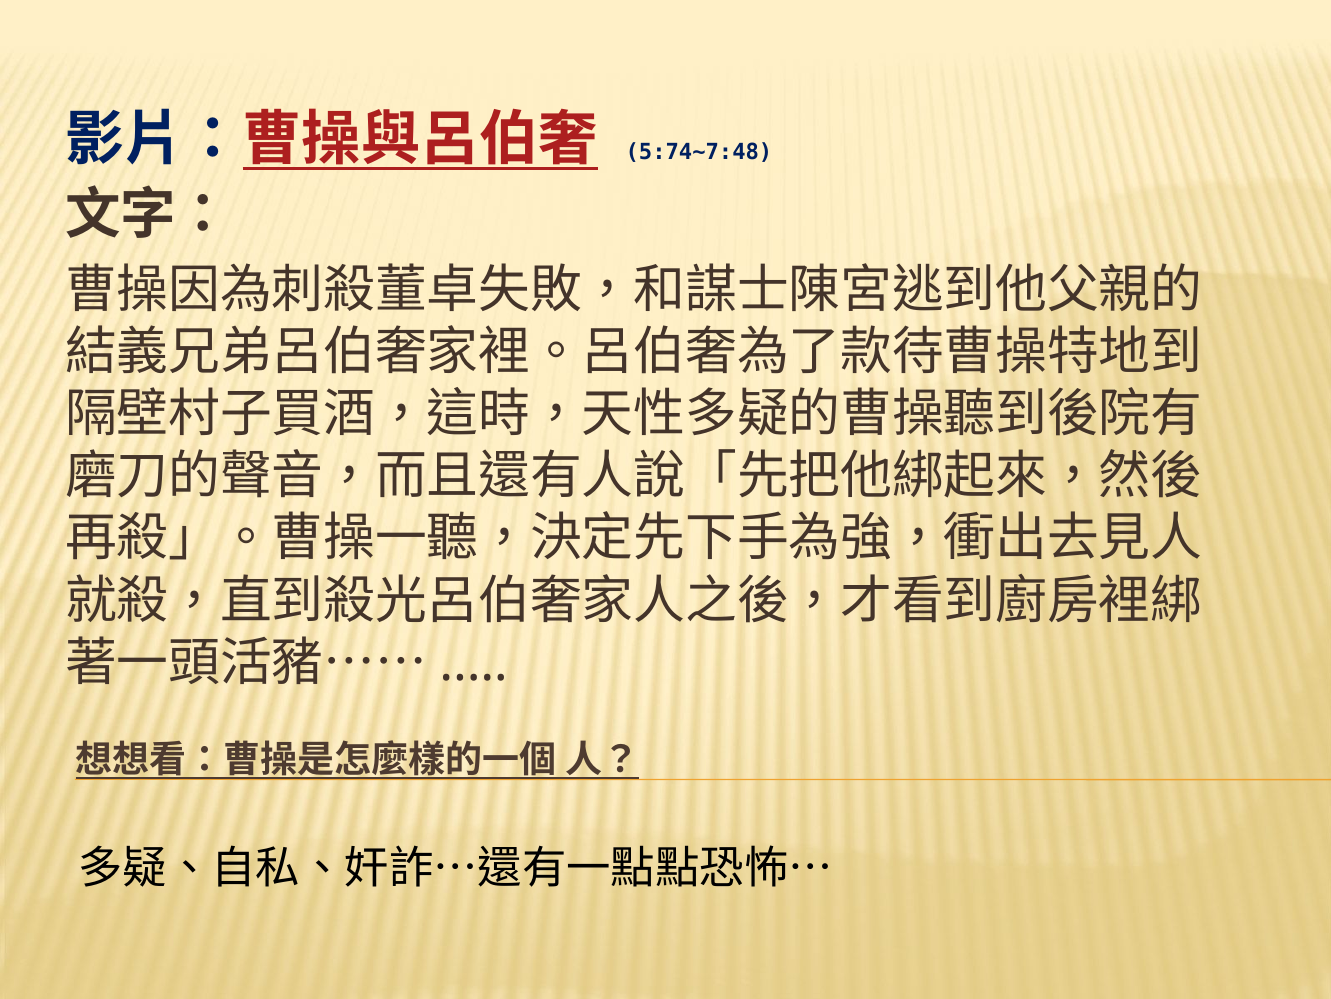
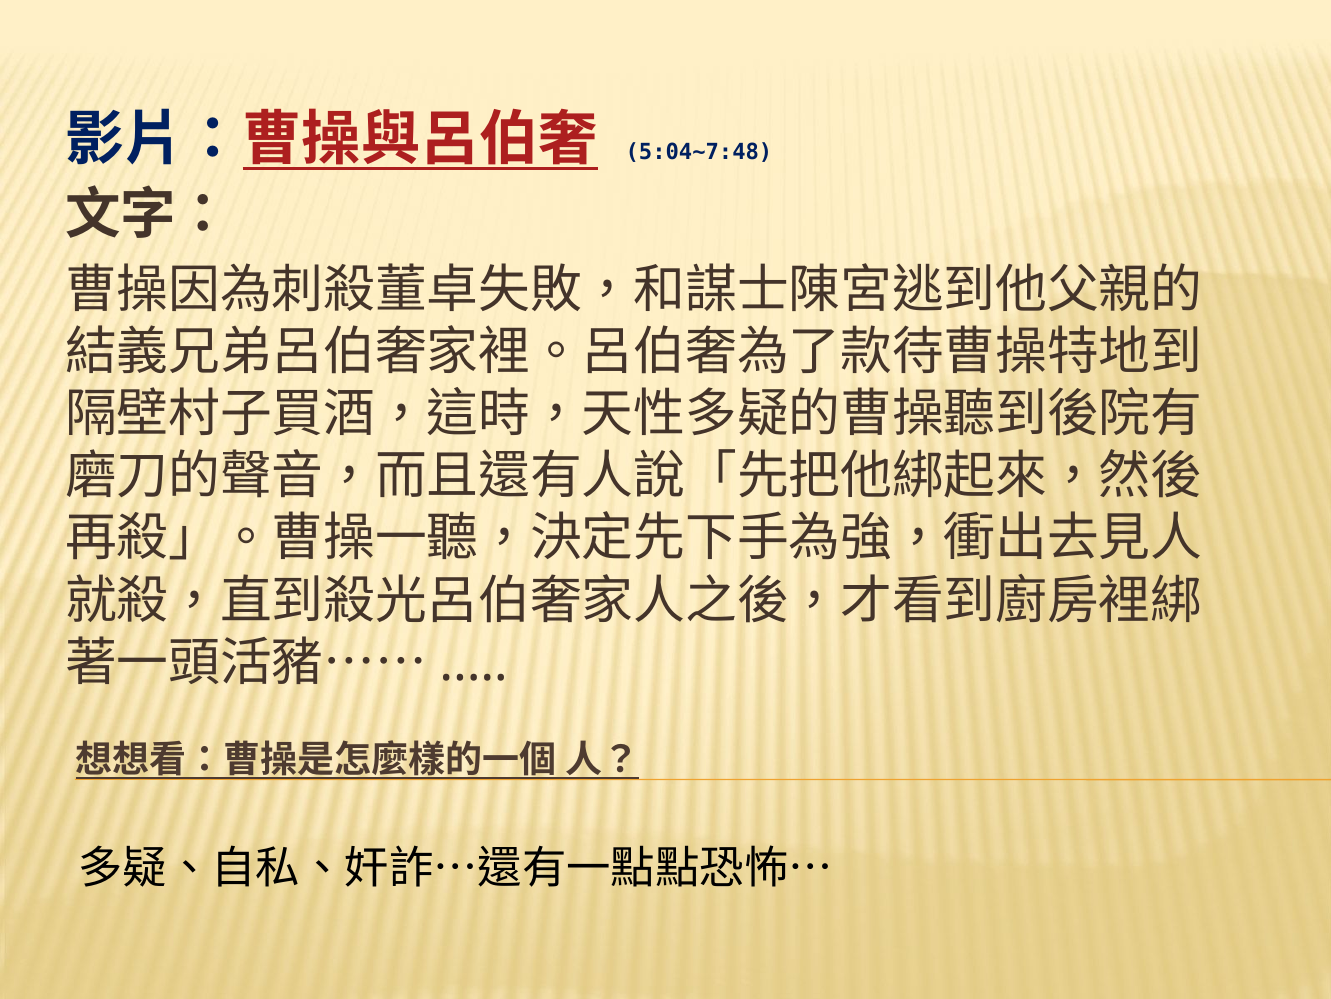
5:74~7:48: 5:74~7:48 -> 5:04~7:48 (699, 152)
